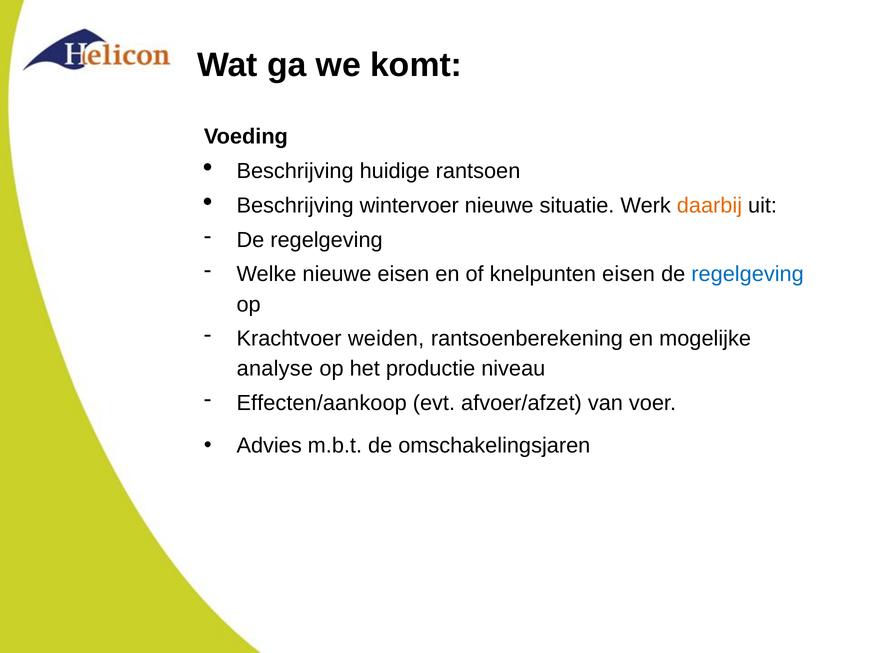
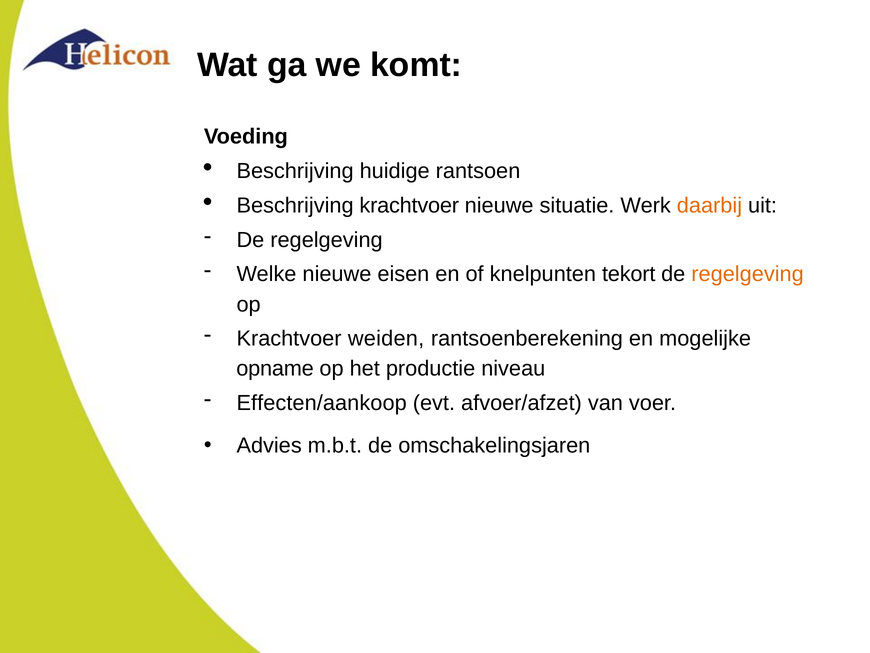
Beschrijving wintervoer: wintervoer -> krachtvoer (409, 205)
knelpunten eisen: eisen -> tekort (629, 274)
regelgeving colour: blue -> orange (748, 274)
analyse: analyse -> opname (275, 368)
